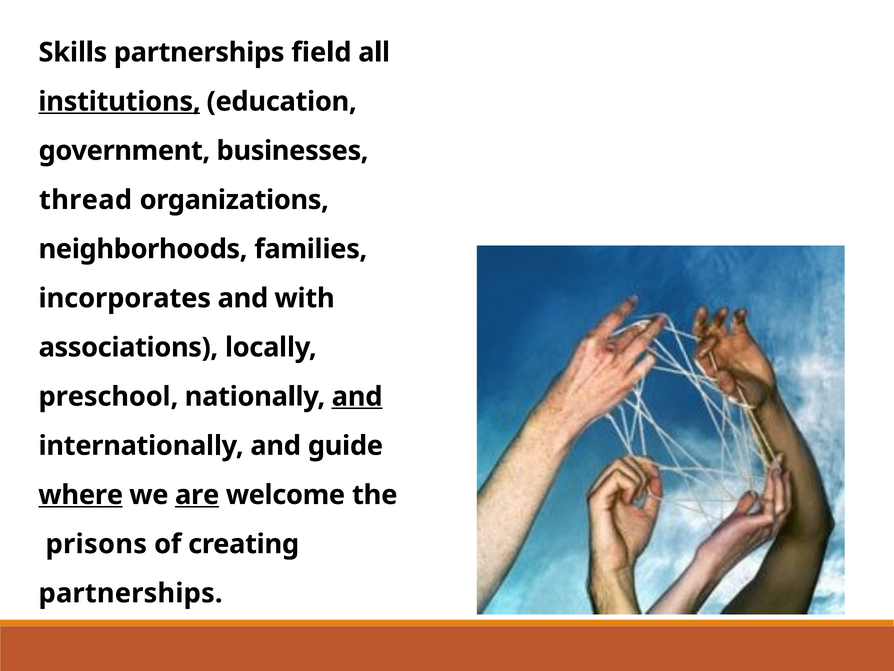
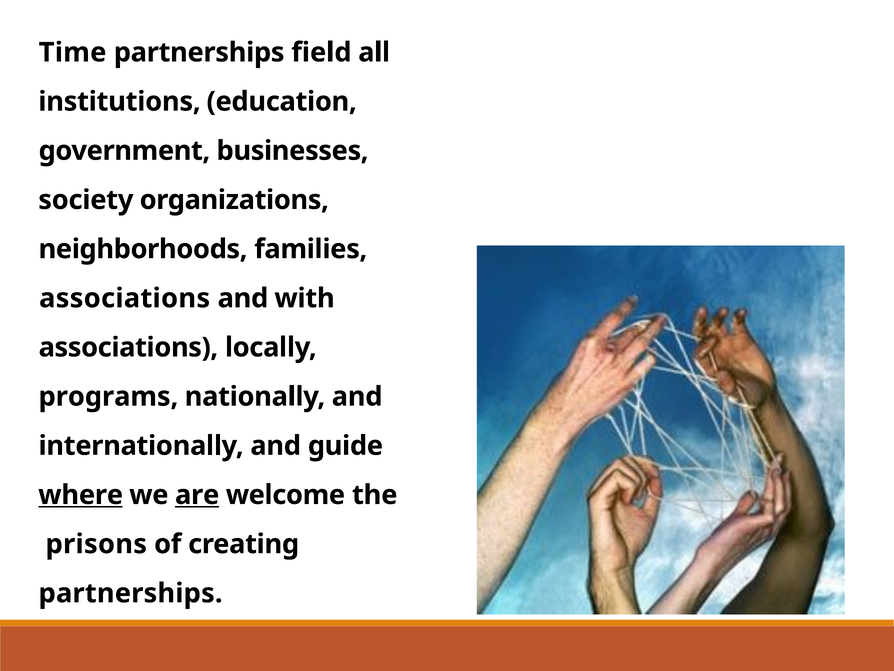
Skills: Skills -> Time (73, 52)
institutions underline: present -> none (119, 102)
thread: thread -> society (86, 200)
incorporates: incorporates -> associations (125, 298)
preschool: preschool -> programs (108, 396)
and underline: present -> none (357, 396)
